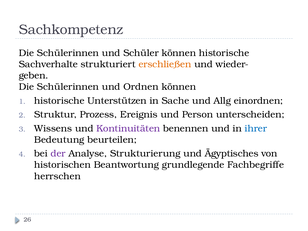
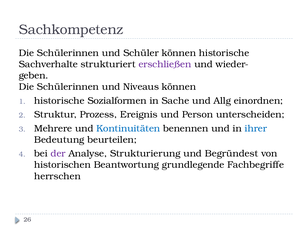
erschließen colour: orange -> purple (165, 64)
Ordnen: Ordnen -> Niveaus (141, 87)
Unterstützen: Unterstützen -> Sozialformen (117, 101)
Wissens: Wissens -> Mehrere (53, 128)
Kontinuitäten colour: purple -> blue (128, 128)
Ägyptisches: Ägyptisches -> Begründest (232, 154)
